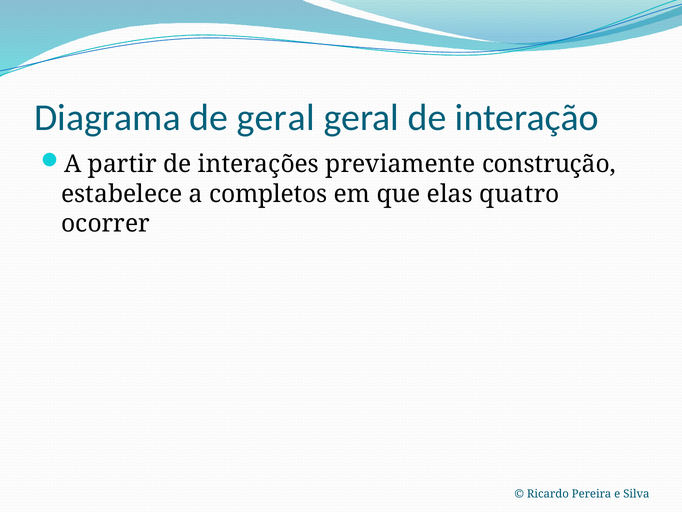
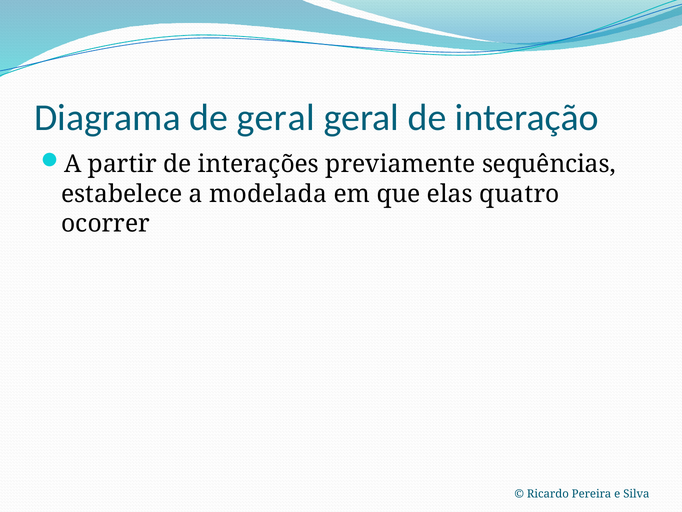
construção: construção -> sequências (549, 164)
completos: completos -> modelada (268, 194)
